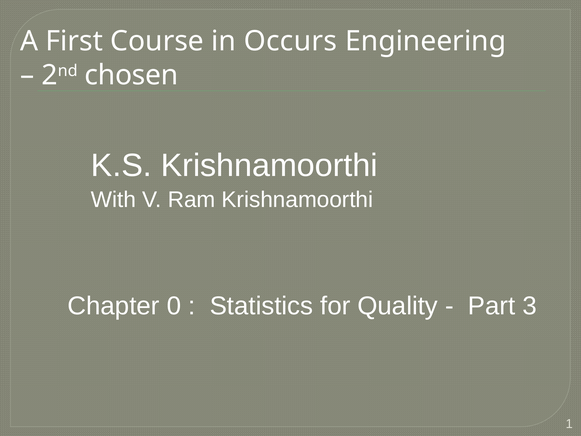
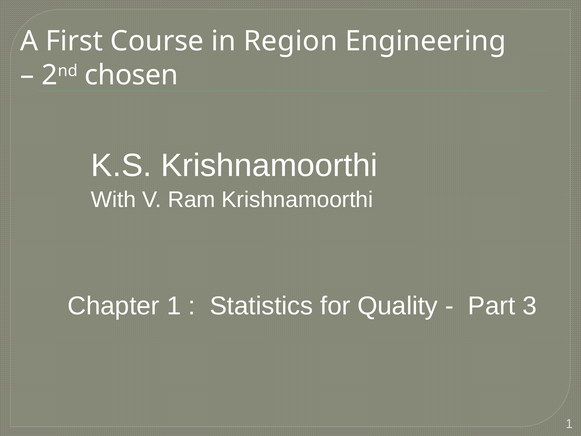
Occurs: Occurs -> Region (290, 41)
Chapter 0: 0 -> 1 (174, 306)
